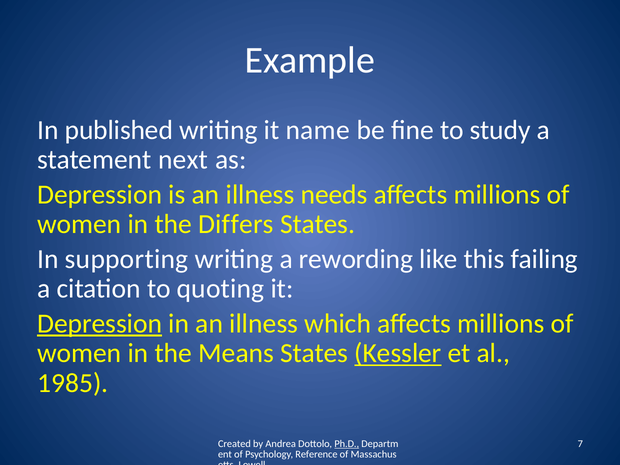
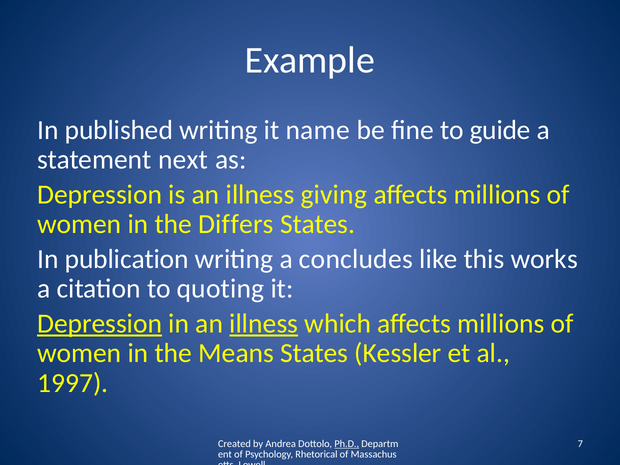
study: study -> guide (500, 130)
needs: needs -> giving (334, 195)
supporting: supporting -> publication (127, 259)
rewording: rewording -> concludes (356, 259)
failing: failing -> works (544, 259)
illness underline: none -> present (264, 324)
Kessler underline: present -> none (398, 353)
1985: 1985 -> 1997 (73, 383)
Reference: Reference -> Rhetorical (316, 454)
